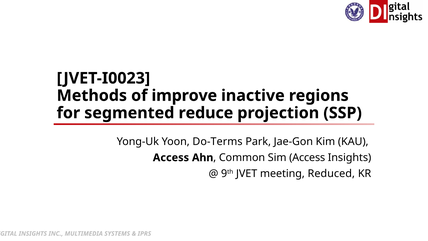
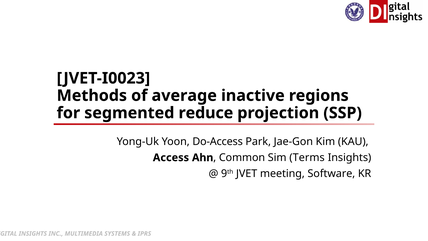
improve: improve -> average (184, 95)
Do-Terms: Do-Terms -> Do-Access (218, 141)
Sim Access: Access -> Terms (307, 157)
Reduced: Reduced -> Software (331, 173)
